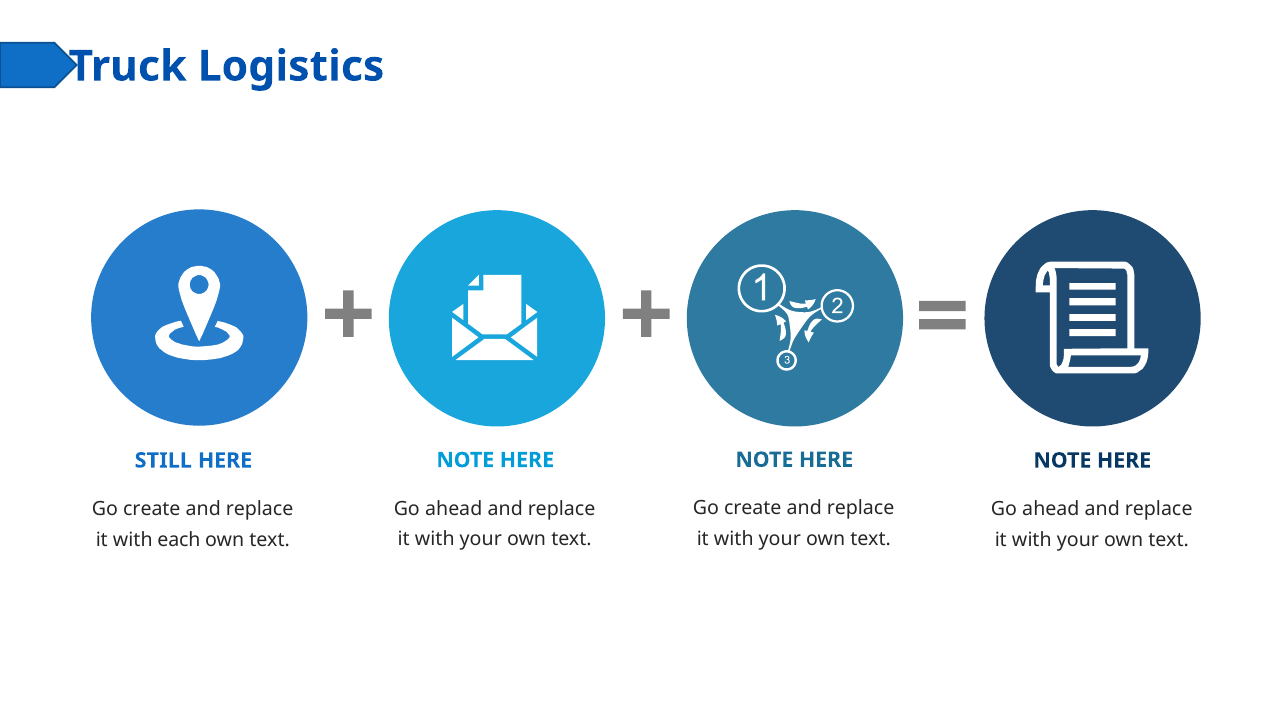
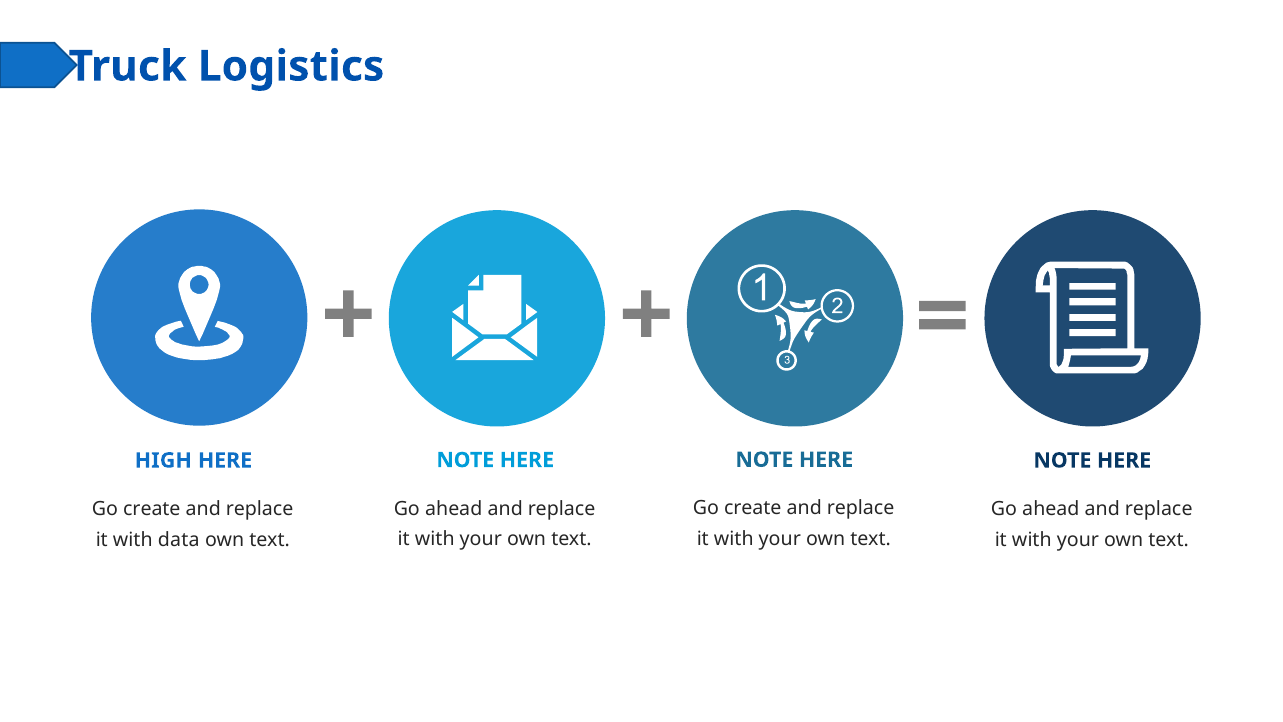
STILL: STILL -> HIGH (163, 460)
each: each -> data (179, 539)
